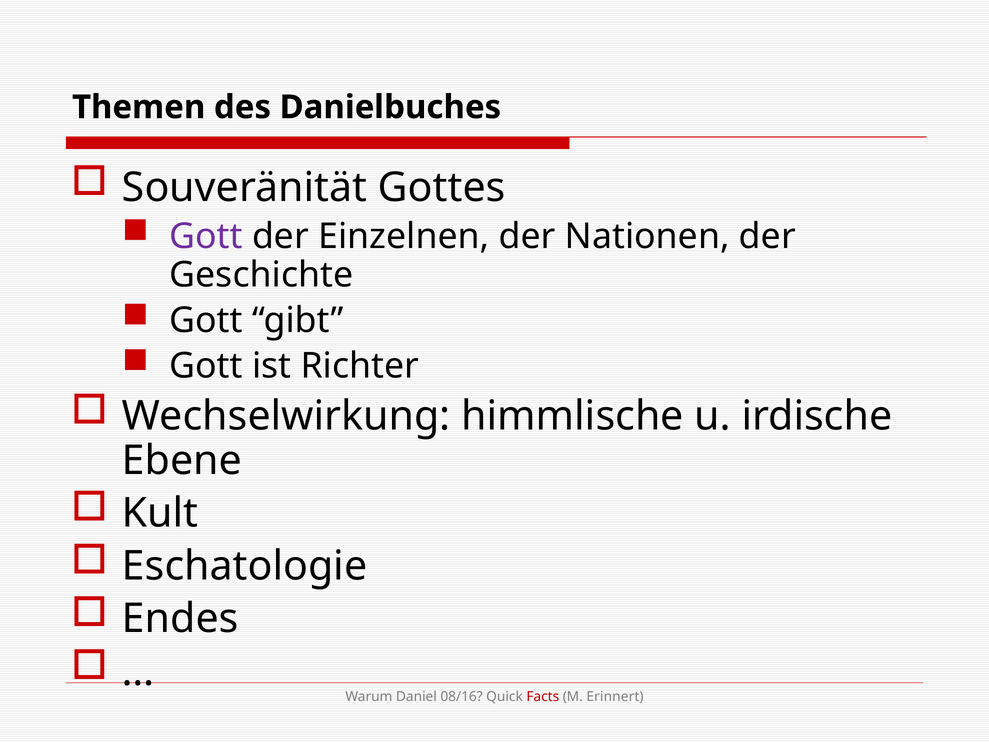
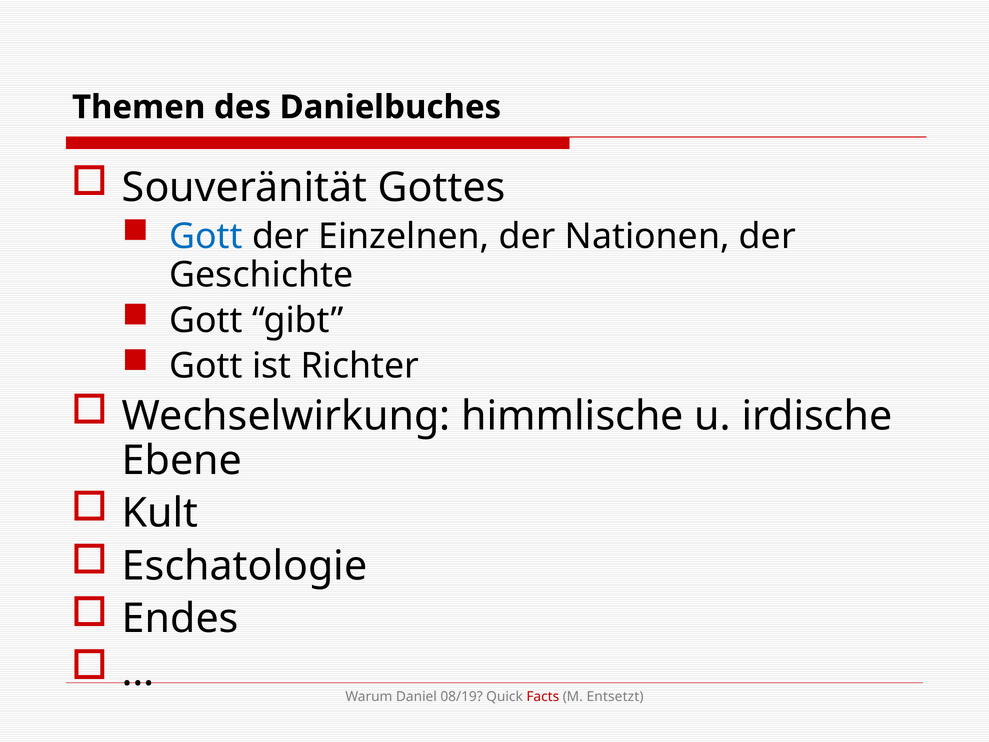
Gott colour: purple -> blue (206, 236)
08/16: 08/16 -> 08/19 (462, 697)
Erinnert: Erinnert -> Entsetzt (615, 697)
